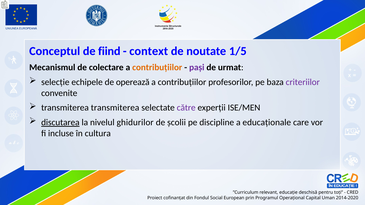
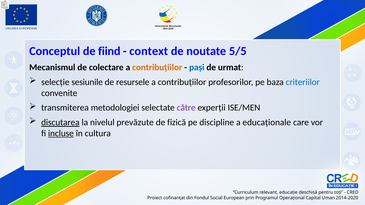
1/5: 1/5 -> 5/5 (238, 51)
pași colour: purple -> blue (197, 67)
echipele: echipele -> sesiunile (87, 82)
operează: operează -> resursele (133, 82)
criteriilor colour: purple -> blue (303, 82)
transmiterea transmiterea: transmiterea -> metodologiei (115, 108)
ghidurilor: ghidurilor -> prevăzute (135, 123)
școlii: școlii -> fizică (177, 123)
incluse underline: none -> present (61, 134)
